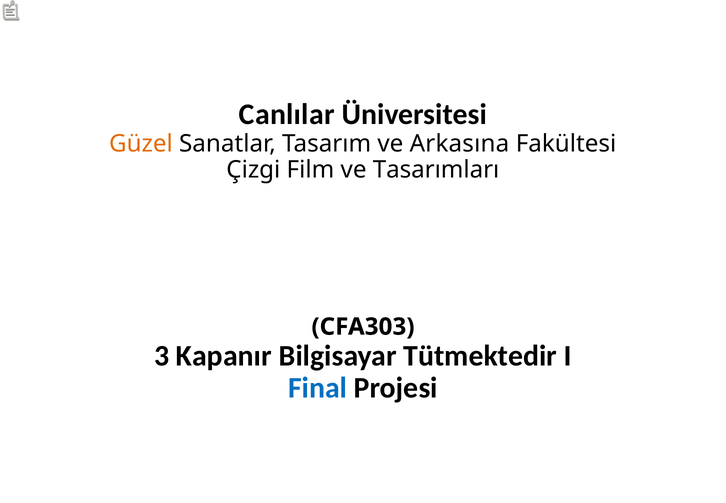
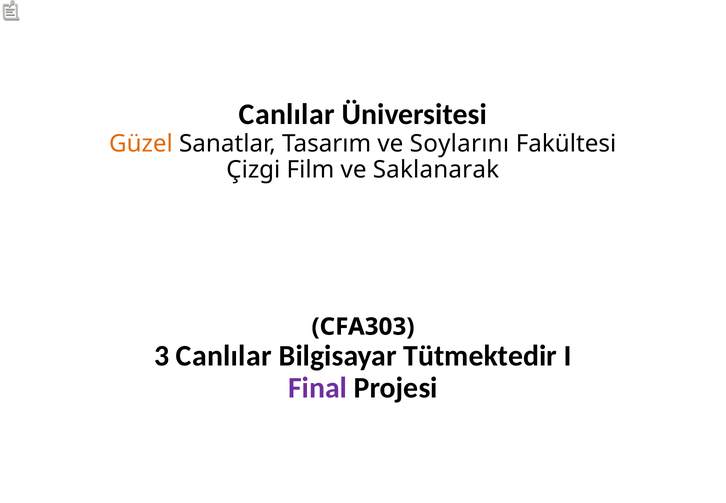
Arkasına: Arkasına -> Soylarını (459, 144)
Tasarımları: Tasarımları -> Saklanarak (436, 170)
3 Kapanır: Kapanır -> Canlılar (224, 356)
Final colour: blue -> purple (318, 388)
